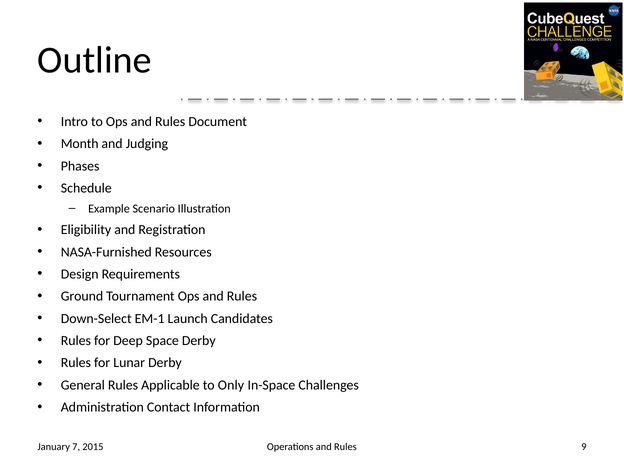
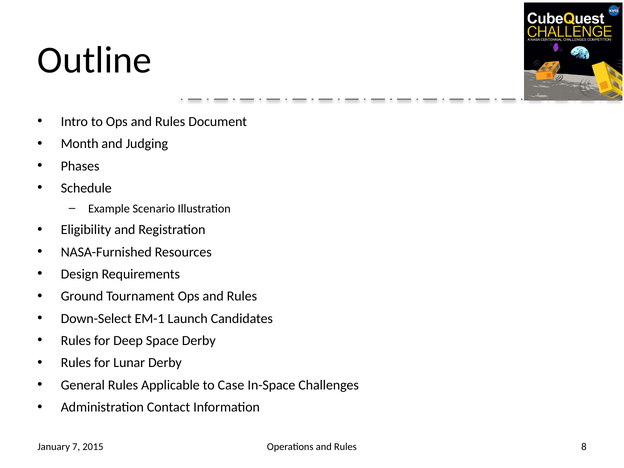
Only: Only -> Case (231, 385)
9: 9 -> 8 (584, 447)
